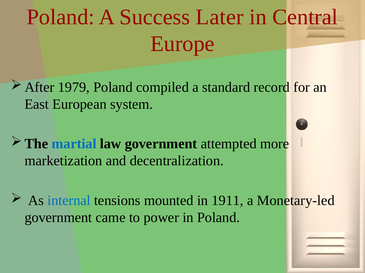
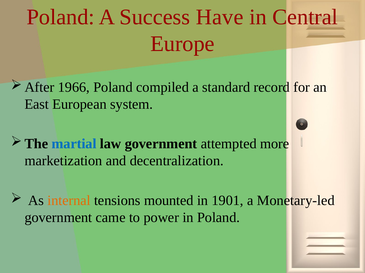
Later: Later -> Have (220, 17)
1979: 1979 -> 1966 (74, 87)
internal colour: blue -> orange (69, 201)
1911: 1911 -> 1901 (228, 201)
